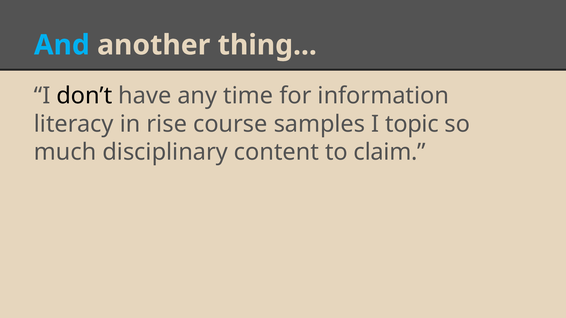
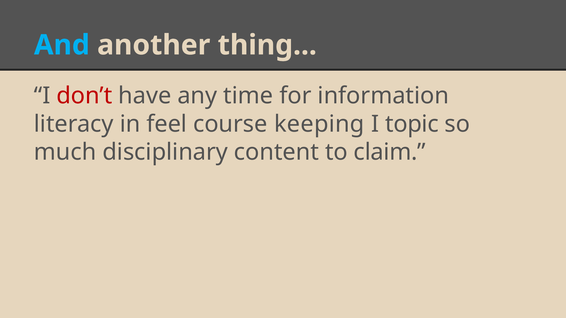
don’t colour: black -> red (84, 96)
rise: rise -> feel (167, 124)
samples: samples -> keeping (319, 124)
